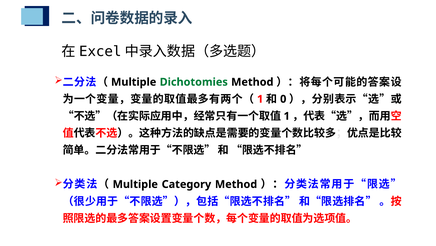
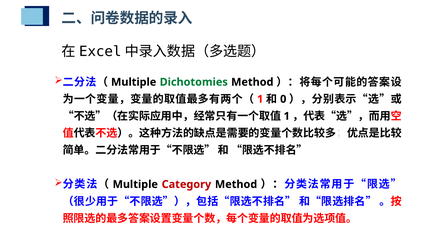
Category colour: black -> red (186, 184)
